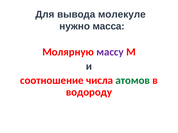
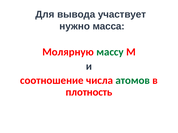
молекуле: молекуле -> участвует (122, 15)
массу colour: purple -> green (110, 52)
водороду: водороду -> плотность (89, 92)
